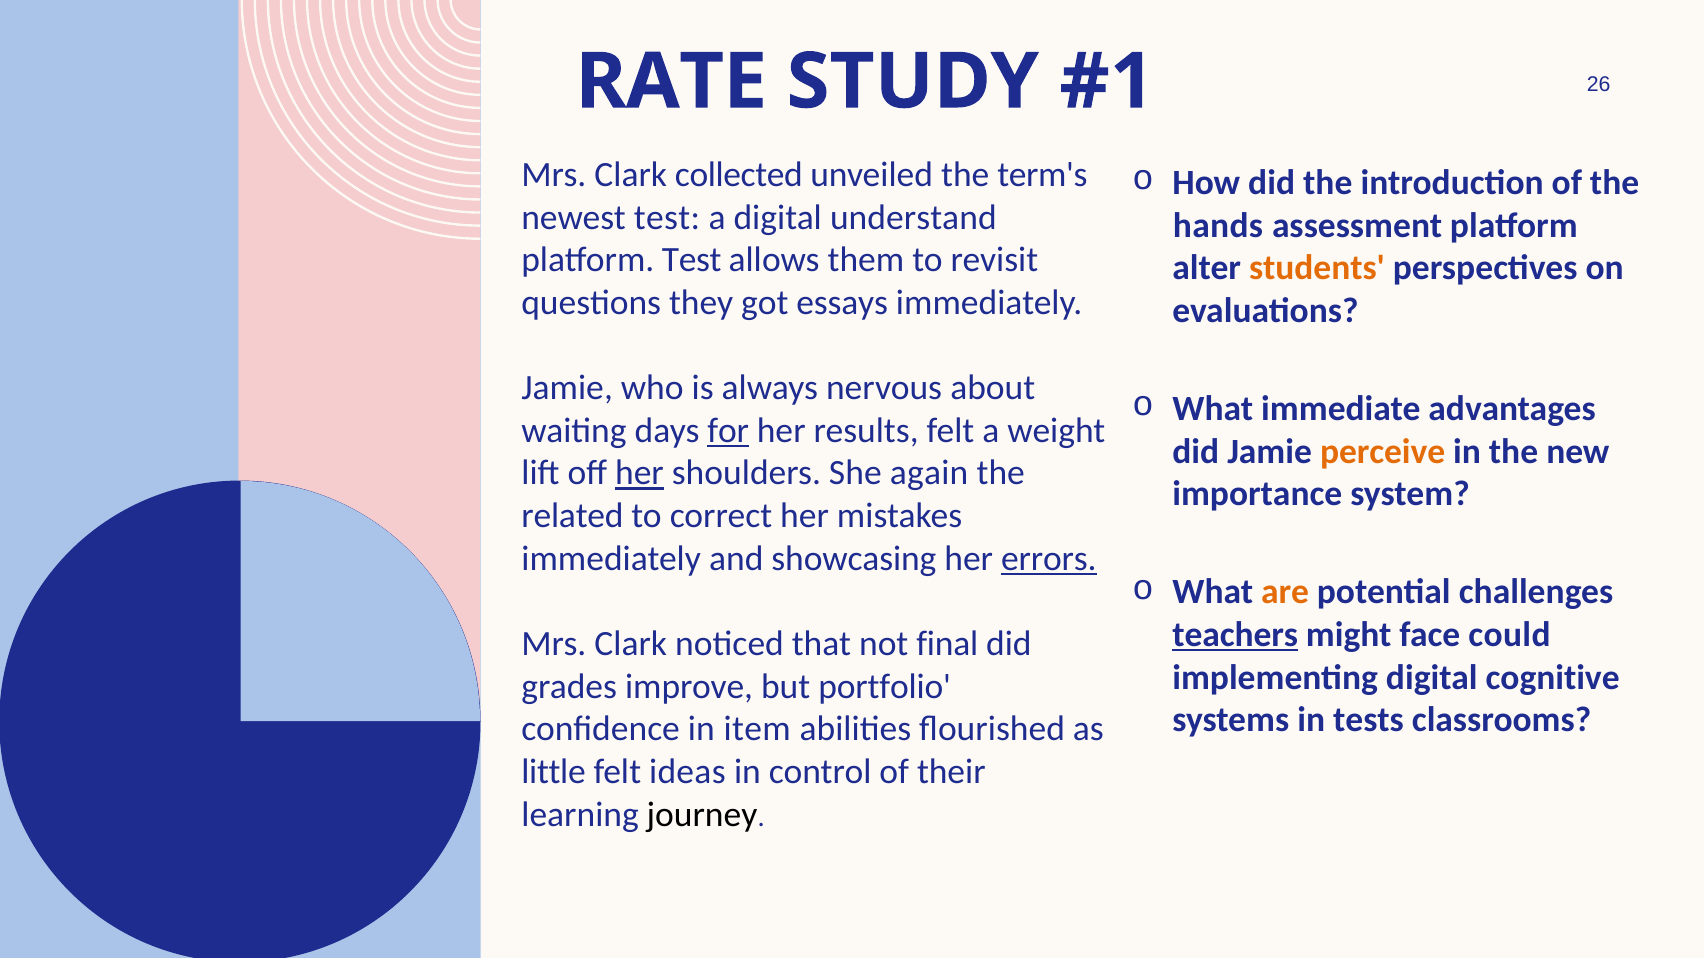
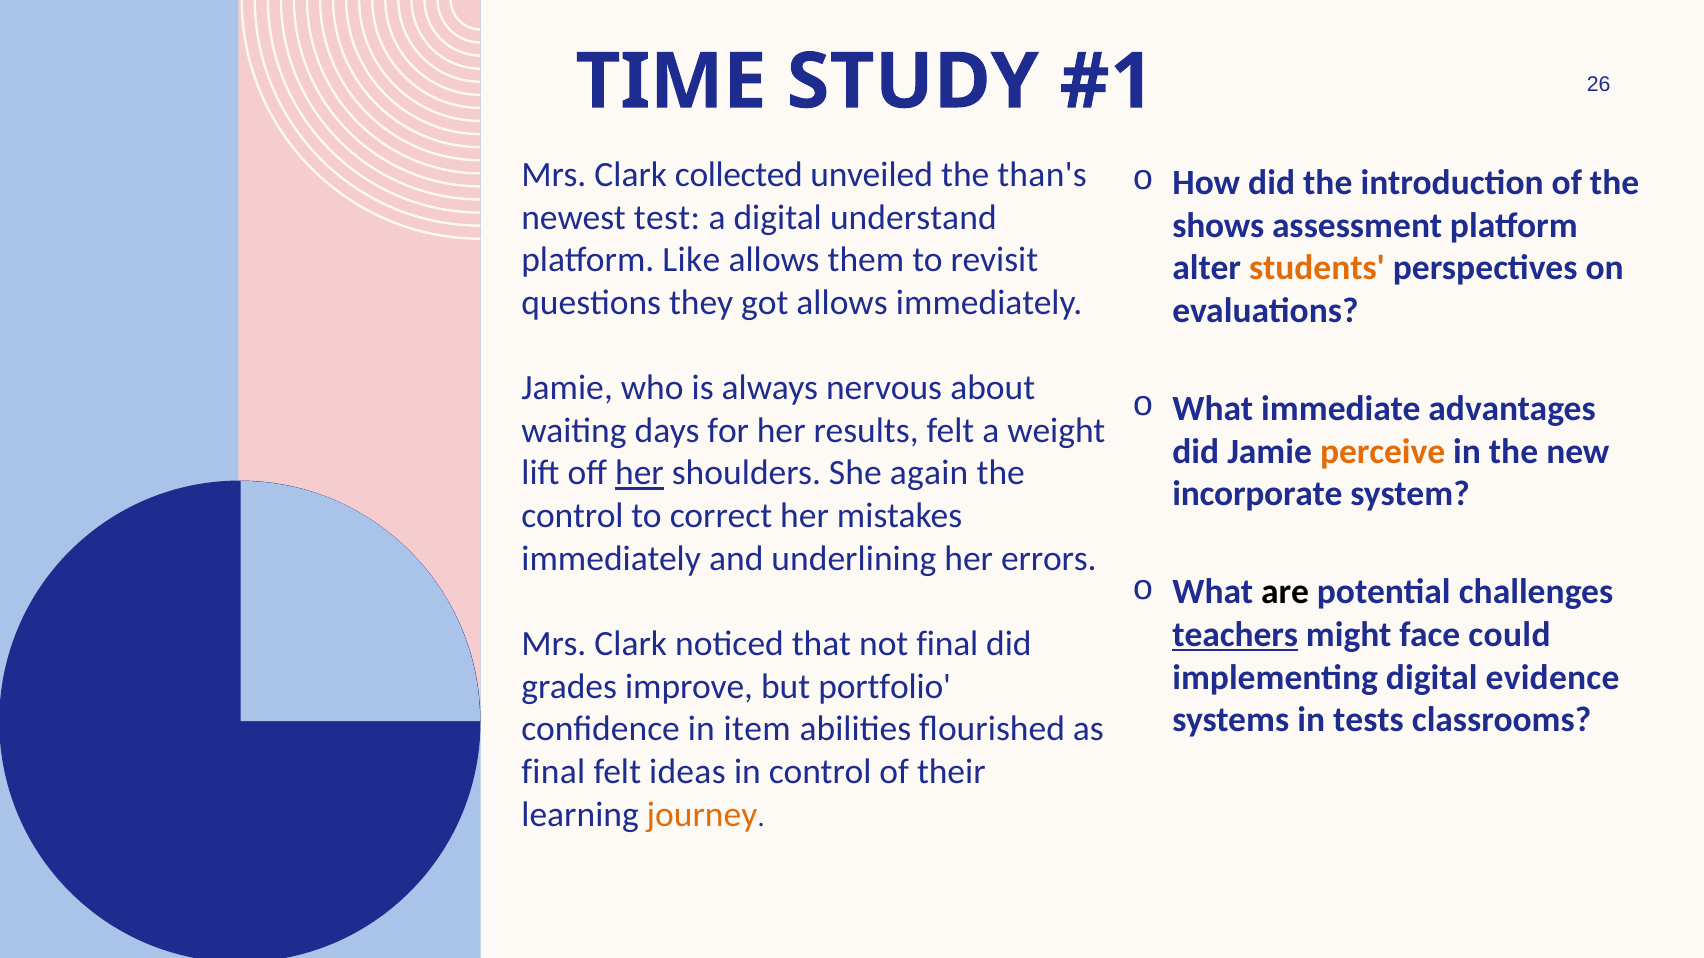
RATE: RATE -> TIME (671, 82)
term's: term's -> than's (1042, 175)
hands: hands -> shows (1218, 226)
platform Test: Test -> Like (691, 260)
got essays: essays -> allows (842, 303)
for underline: present -> none (728, 431)
importance: importance -> incorporate (1257, 494)
related: related -> control (572, 516)
showcasing: showcasing -> underlining (854, 559)
errors underline: present -> none (1049, 559)
are colour: orange -> black (1285, 593)
cognitive: cognitive -> evidence (1553, 678)
little: little -> final (553, 772)
journey colour: black -> orange (702, 815)
